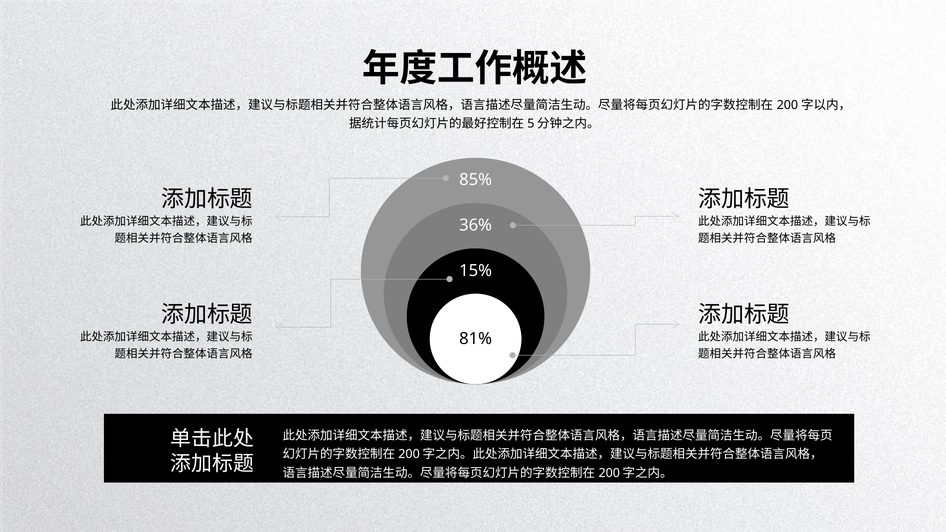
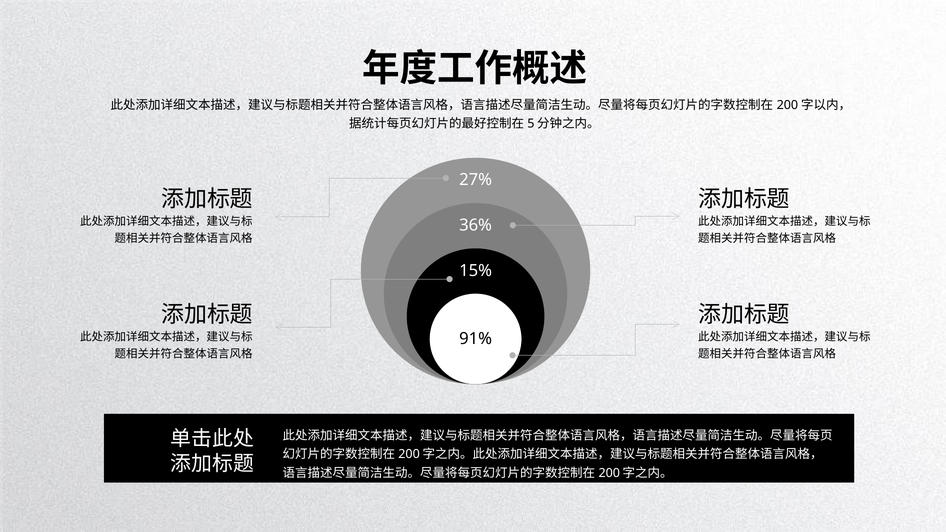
85%: 85% -> 27% (476, 180)
81%: 81% -> 91% (476, 339)
